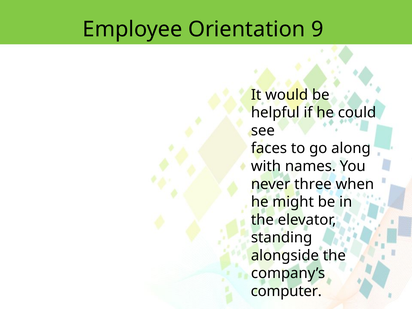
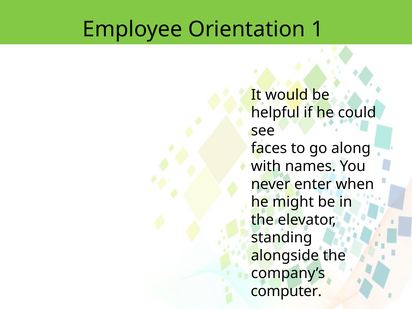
9: 9 -> 1 (317, 29)
three: three -> enter (313, 184)
